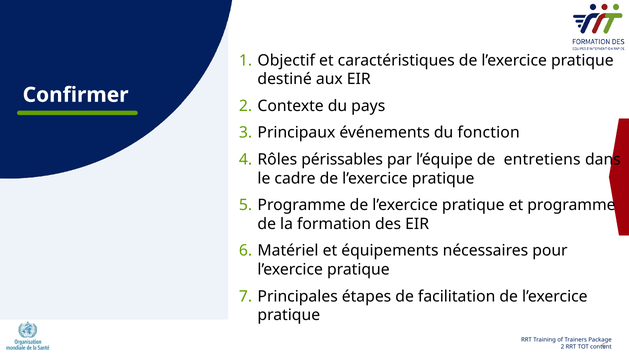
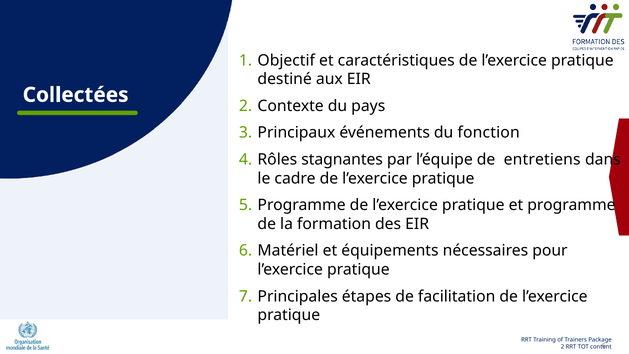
Confirmer: Confirmer -> Collectées (76, 95)
périssables: périssables -> stagnantes (342, 159)
